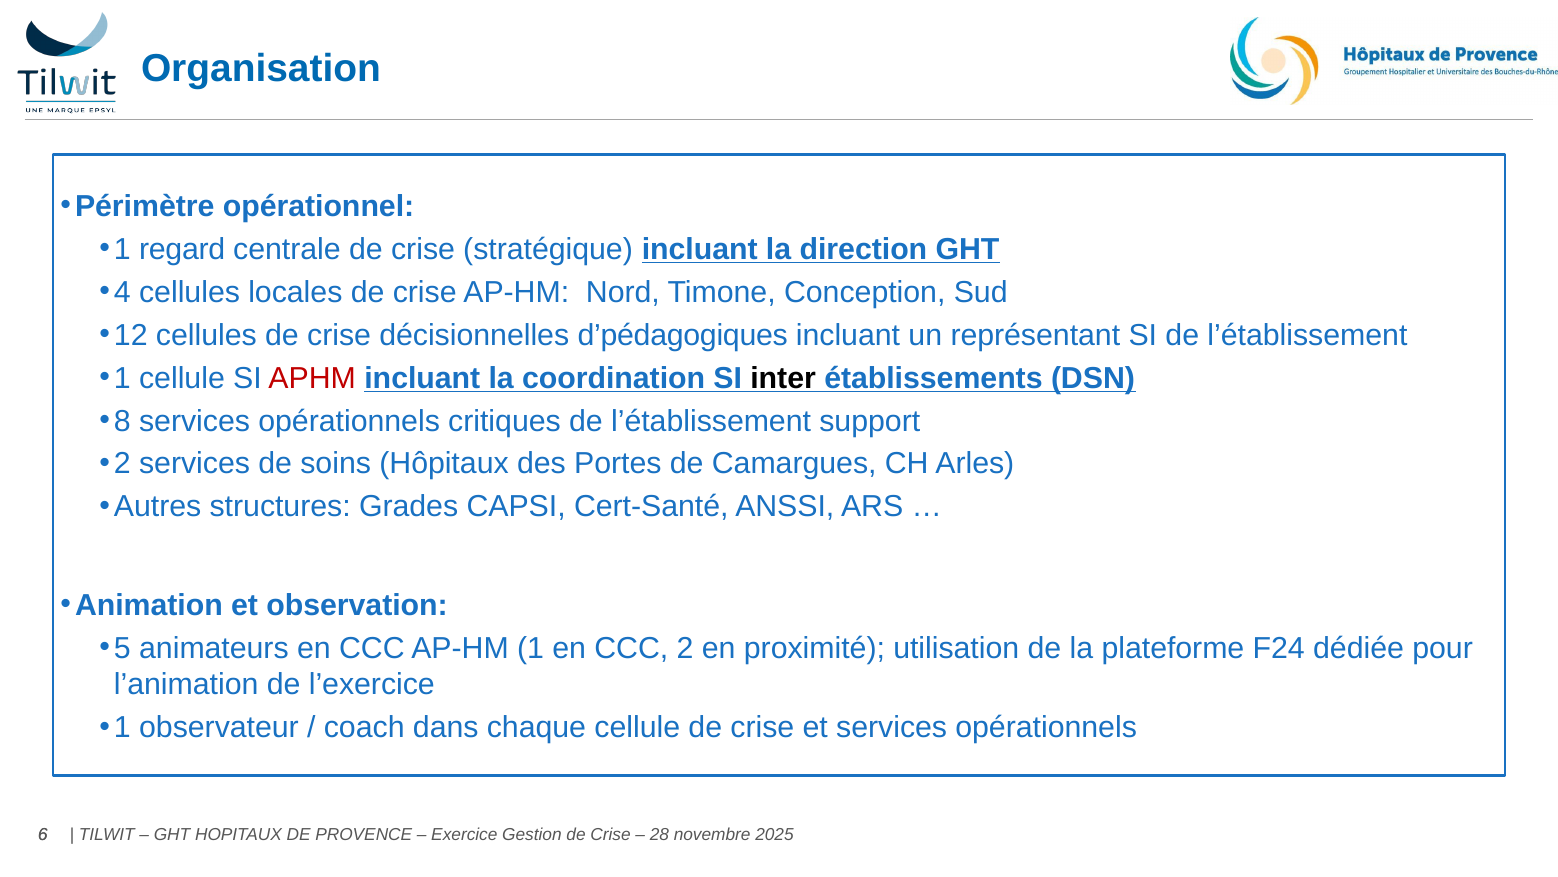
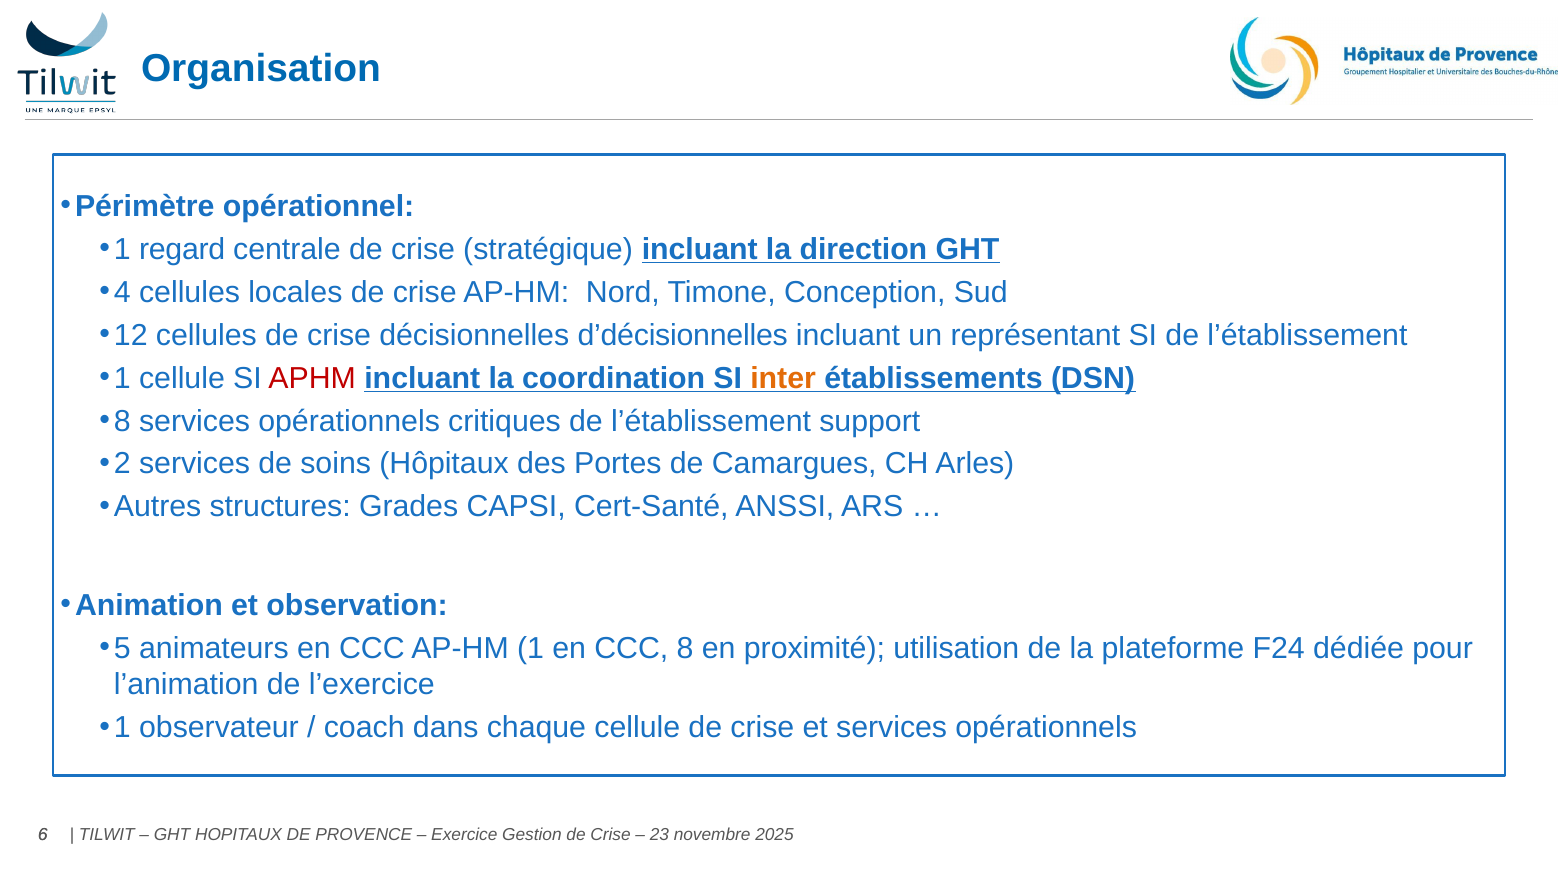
d’pédagogiques: d’pédagogiques -> d’décisionnelles (683, 335)
inter colour: black -> orange (783, 378)
2: 2 -> 8 (685, 648)
28: 28 -> 23 (659, 834)
